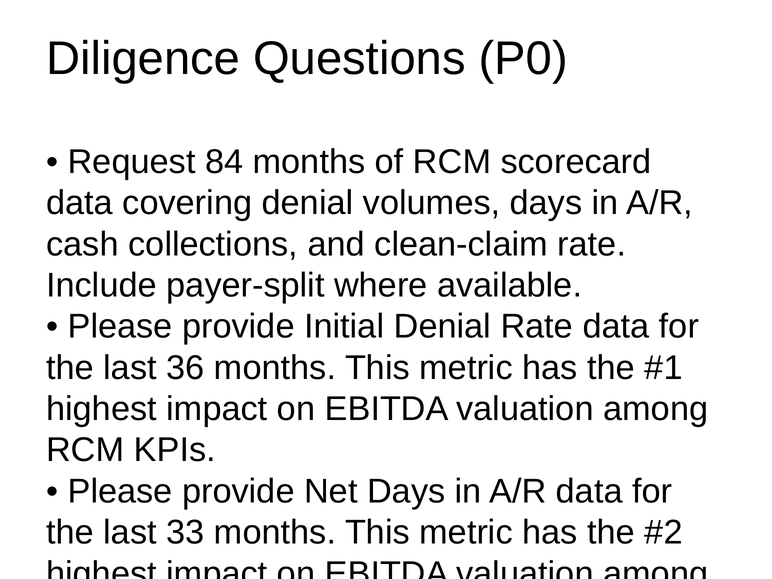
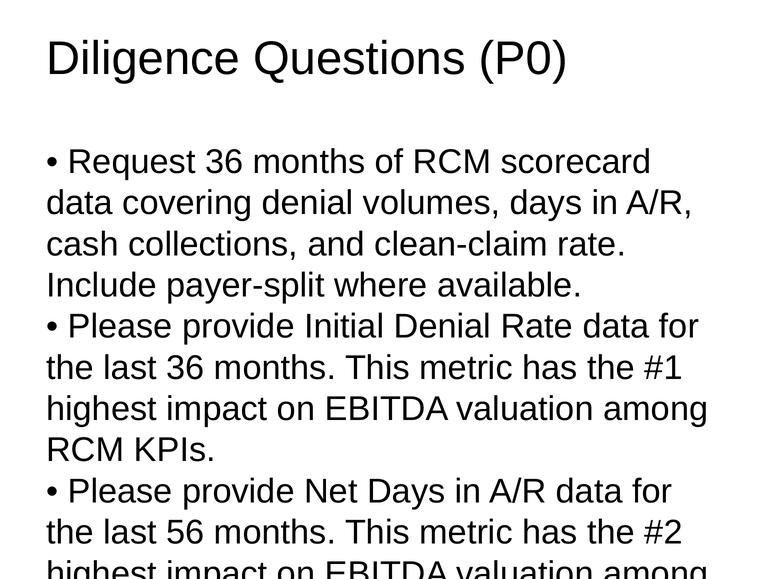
Request 84: 84 -> 36 (224, 162)
33: 33 -> 56 (185, 533)
